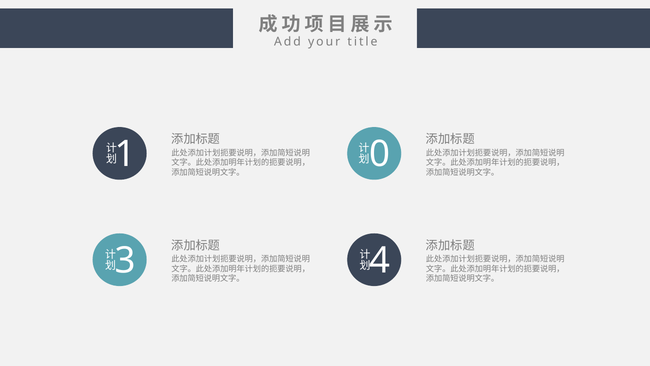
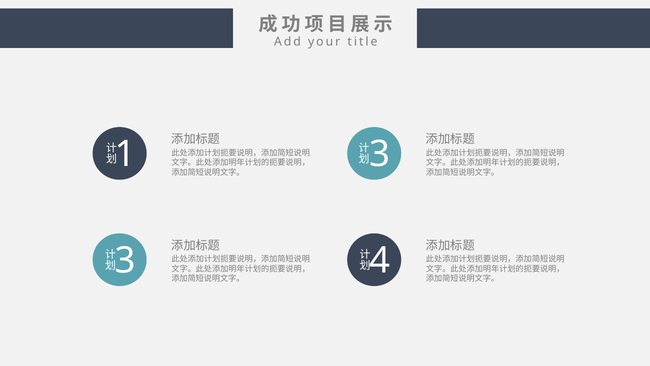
0: 0 -> 3 (380, 154)
